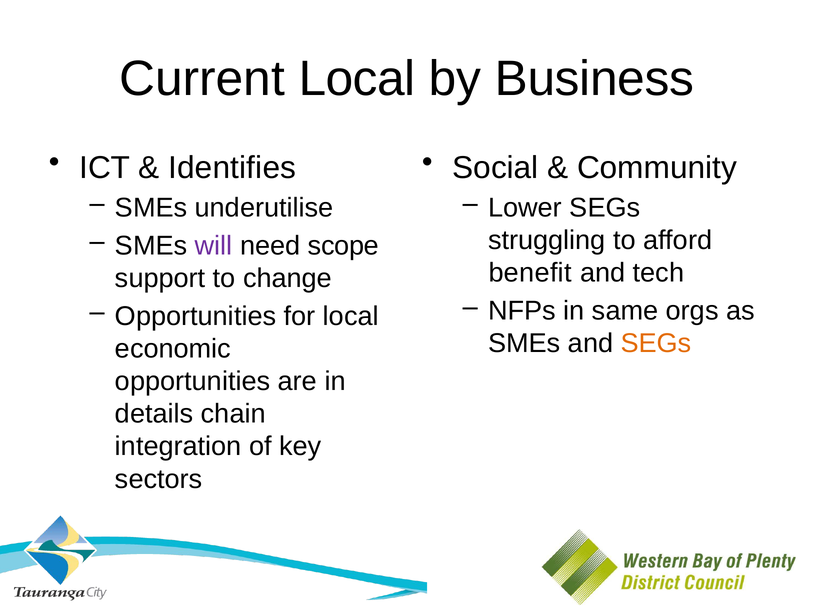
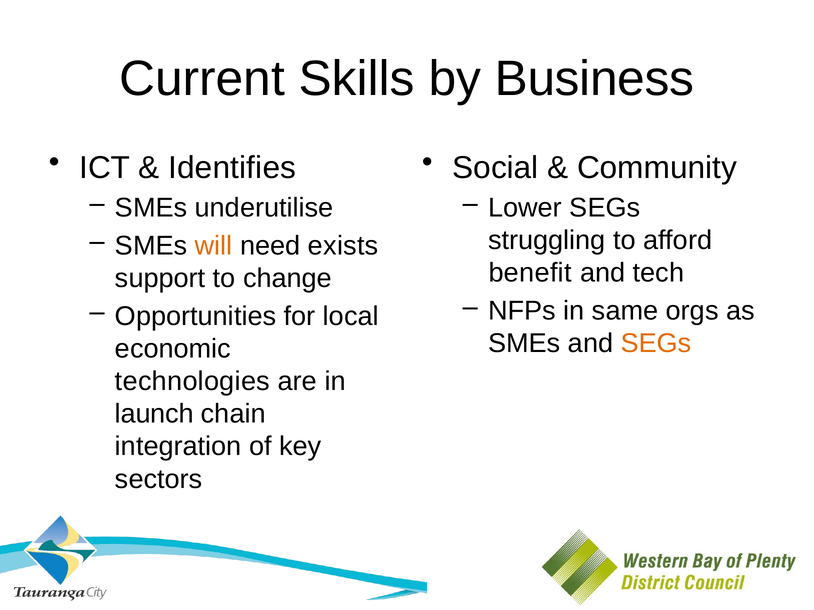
Current Local: Local -> Skills (357, 79)
will colour: purple -> orange (214, 246)
scope: scope -> exists (343, 246)
opportunities: opportunities -> technologies (192, 382)
details: details -> launch (154, 414)
